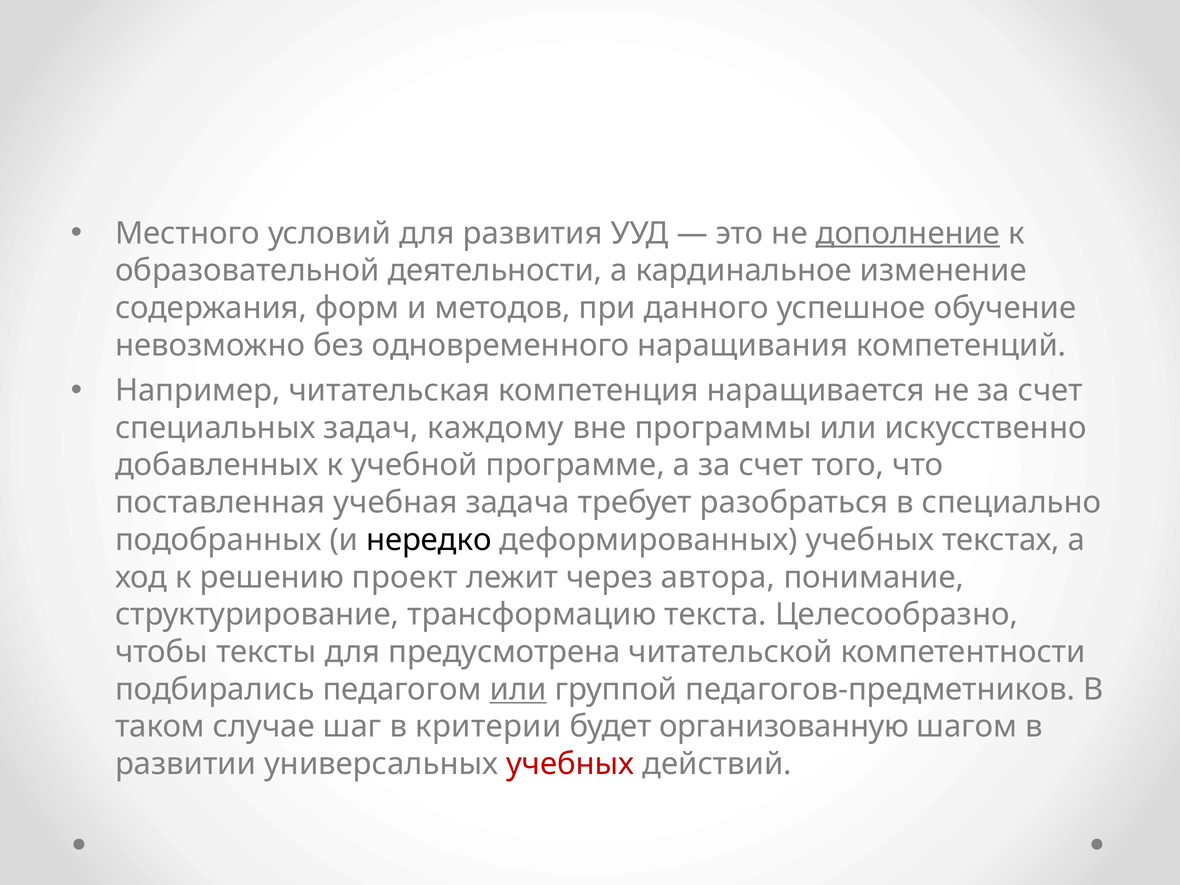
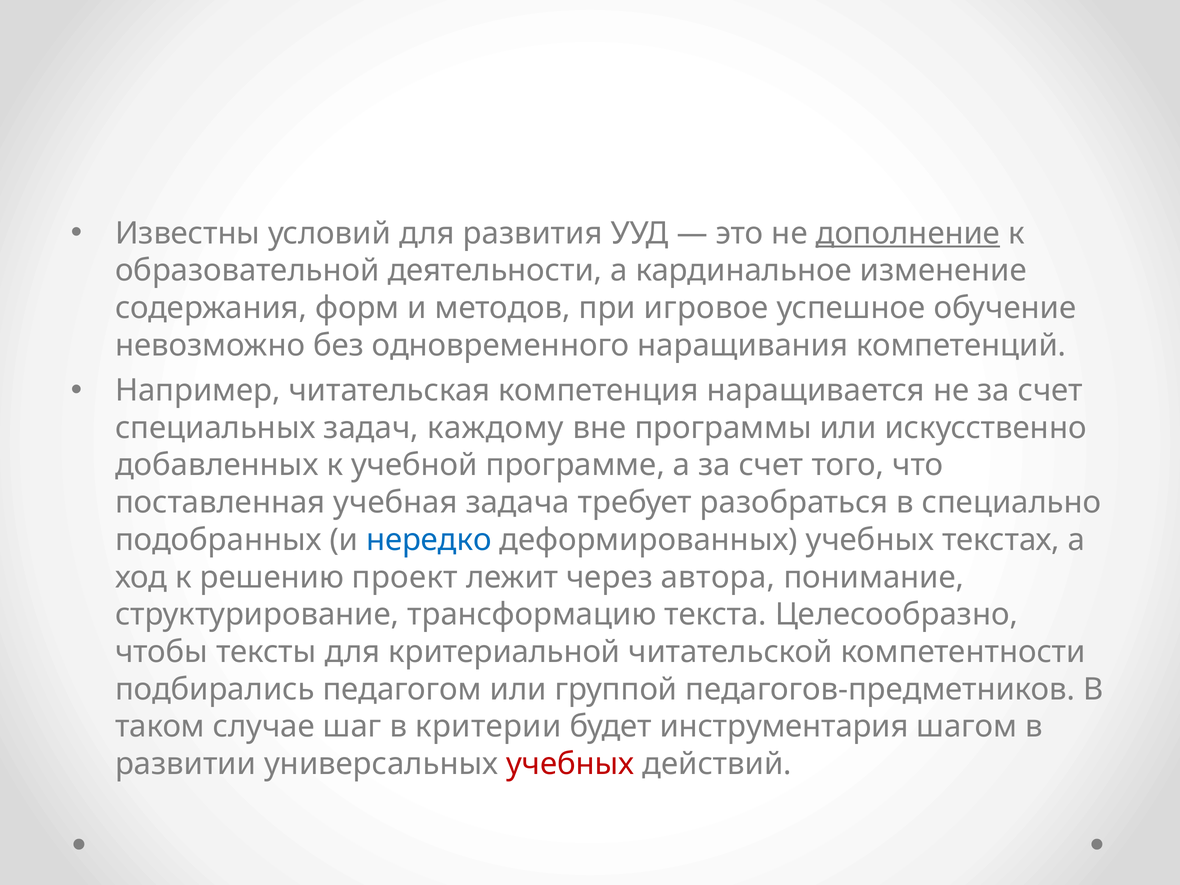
Местного: Местного -> Известны (188, 233)
данного: данного -> игровое (706, 308)
нередко colour: black -> blue (429, 540)
предусмотрена: предусмотрена -> критериальной (504, 652)
или underline: present -> none (518, 689)
организованную: организованную -> инструментария (784, 727)
